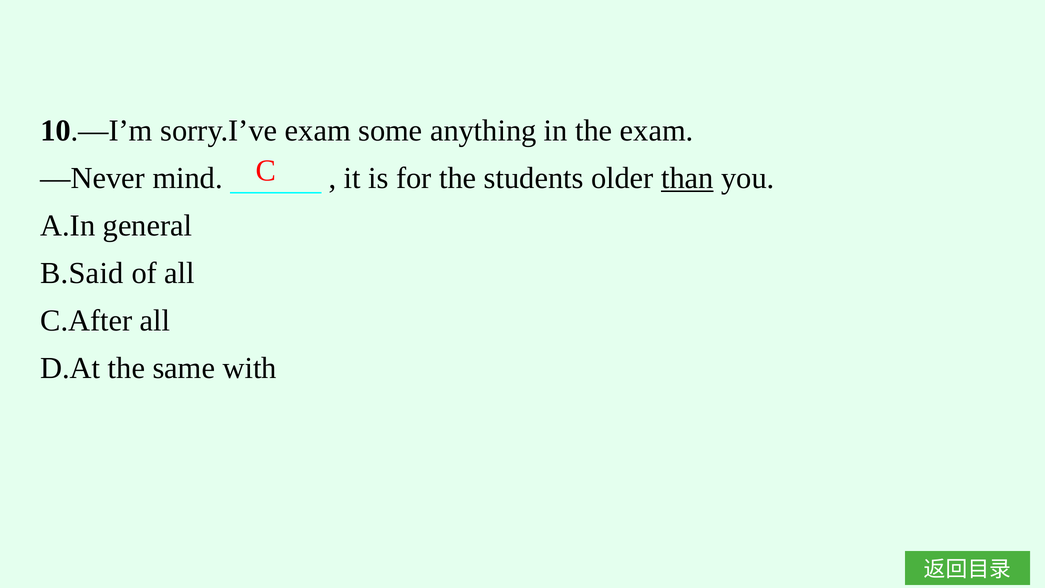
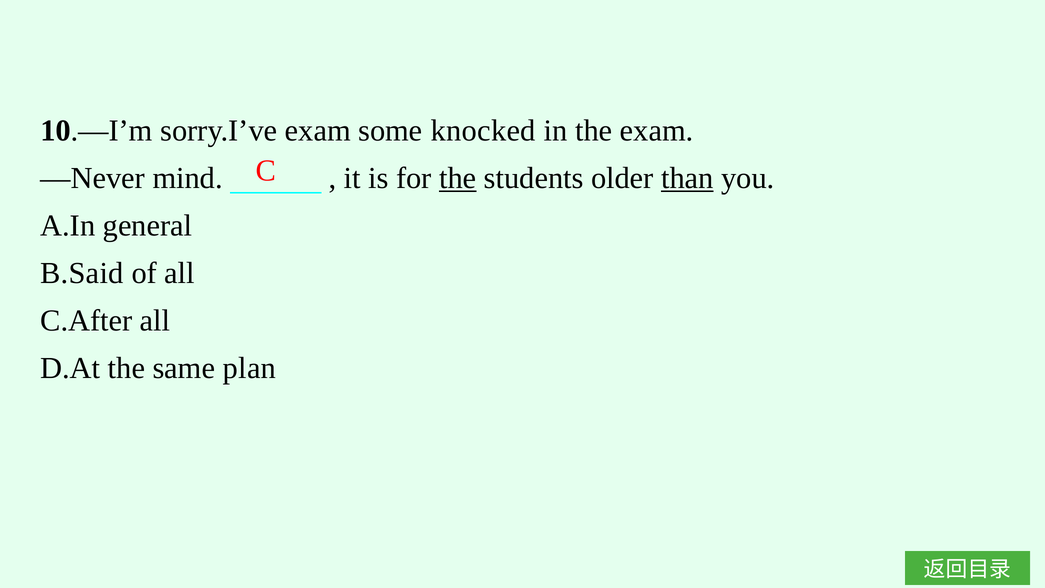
anything: anything -> knocked (483, 130)
the underline: none -> present (458, 178)
with: with -> plan (250, 368)
